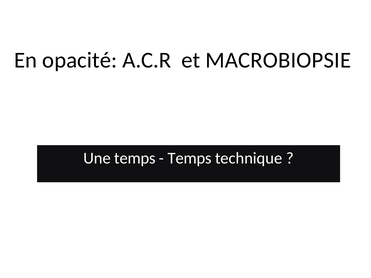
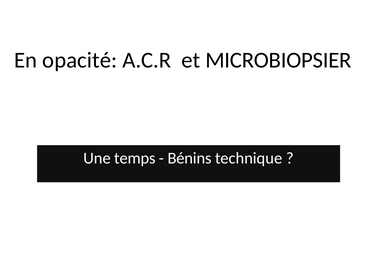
MACROBIOPSIE: MACROBIOPSIE -> MICROBIOPSIER (278, 60)
Temps: Temps -> Bénins (190, 158)
